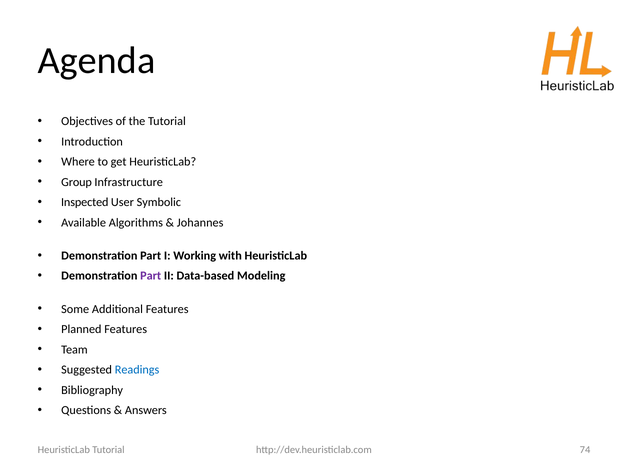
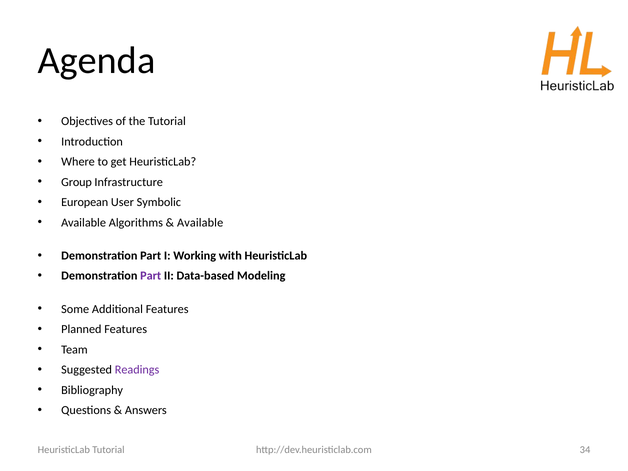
Inspected: Inspected -> European (85, 202)
Johannes: Johannes -> Available (200, 222)
Readings colour: blue -> purple (137, 370)
74: 74 -> 34 (585, 450)
